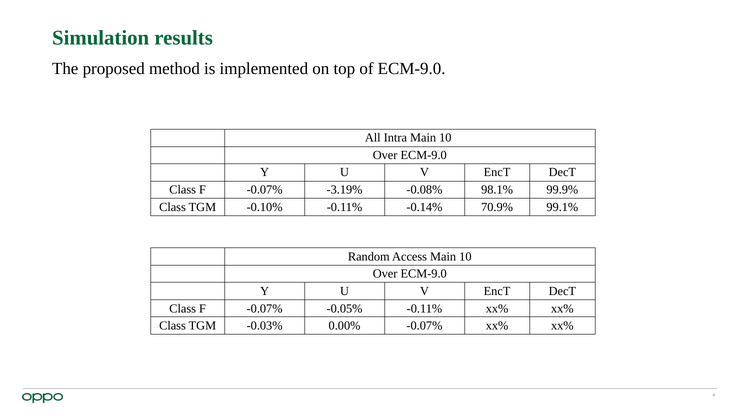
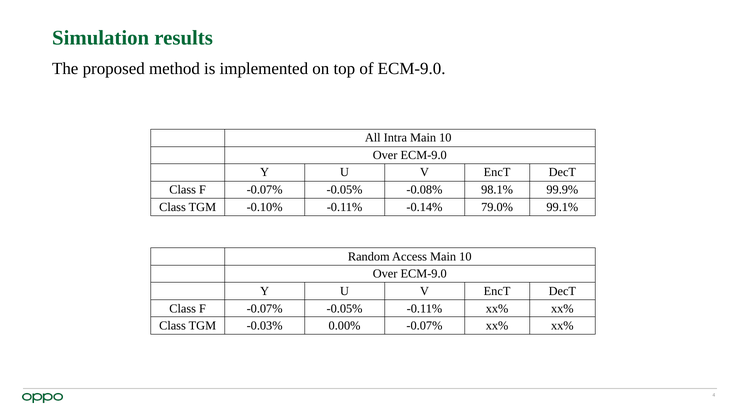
-3.19%: -3.19% -> -0.05% (345, 190)
70.9%: 70.9% -> 79.0% (497, 207)
